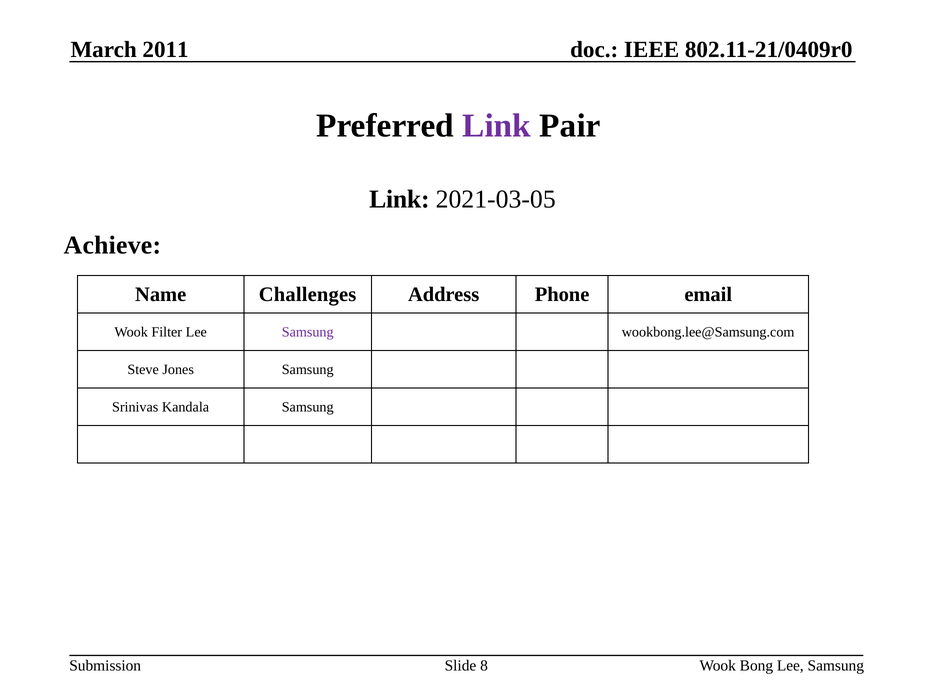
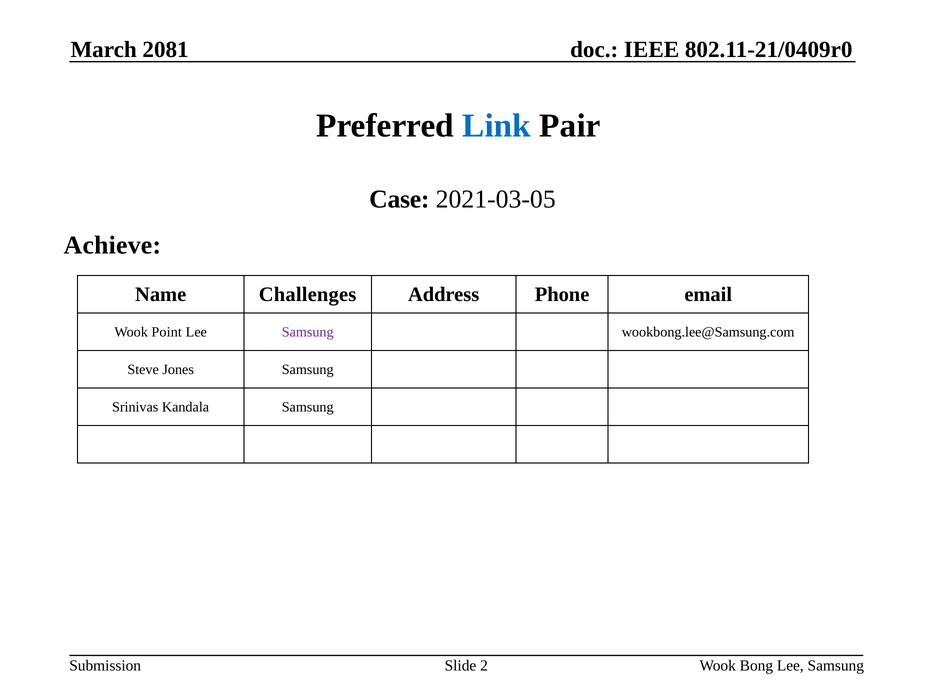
2011: 2011 -> 2081 (166, 49)
Link colour: purple -> blue (497, 126)
Link: Link -> Case (399, 199)
Filter: Filter -> Point (167, 332)
8: 8 -> 2 (484, 665)
